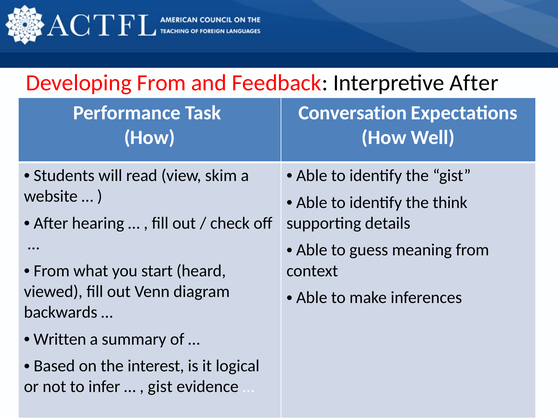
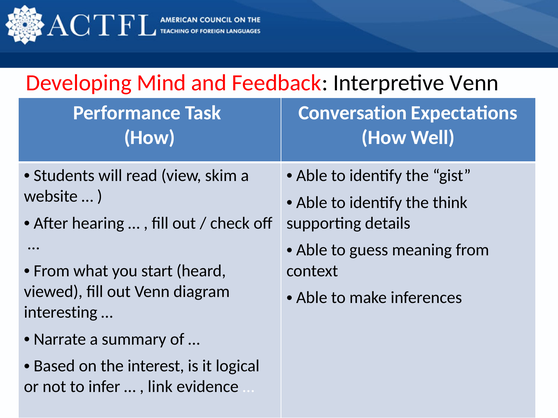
Developing From: From -> Mind (161, 83)
Interpretive After: After -> Venn (474, 83)
backwards: backwards -> interesting (61, 313)
Written: Written -> Narrate (60, 339)
gist: gist -> link (160, 387)
